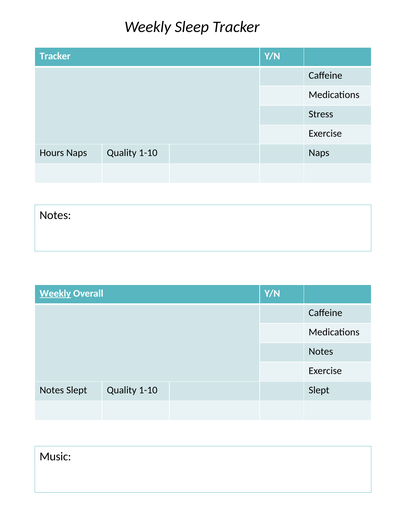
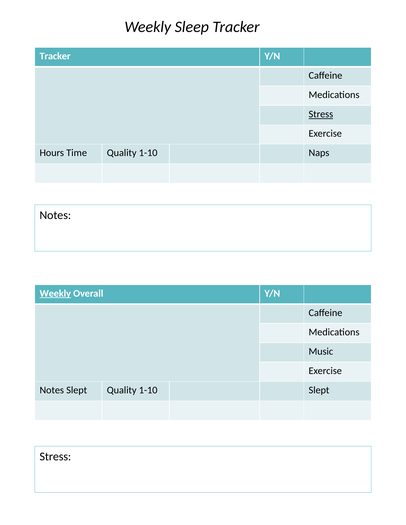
Stress underline: none -> present (321, 114)
Hours Naps: Naps -> Time (77, 153)
Notes: Notes -> Music (321, 352)
Music: Music -> Stress (55, 457)
